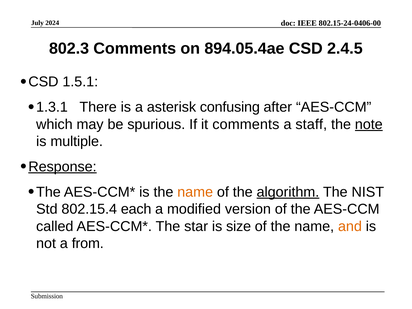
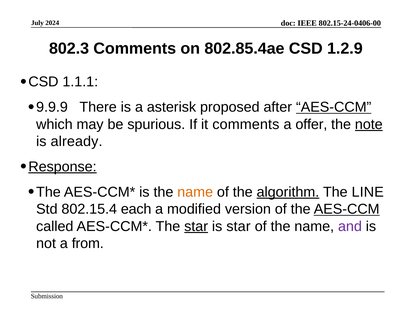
894.05.4ae: 894.05.4ae -> 802.85.4ae (244, 48)
2.4.5: 2.4.5 -> 1.2.9 (345, 48)
1.5.1: 1.5.1 -> 1.1.1 (80, 82)
1.3.1: 1.3.1 -> 9.9.9 (52, 107)
confusing: confusing -> proposed (230, 107)
AES-CCM underline: none -> present (334, 107)
staff: staff -> offer (311, 124)
multiple: multiple -> already (77, 141)
NIST: NIST -> LINE (368, 192)
AES-CCM underline: none -> present (347, 209)
star underline: none -> present (196, 226)
is size: size -> star (238, 226)
and colour: orange -> purple (350, 226)
